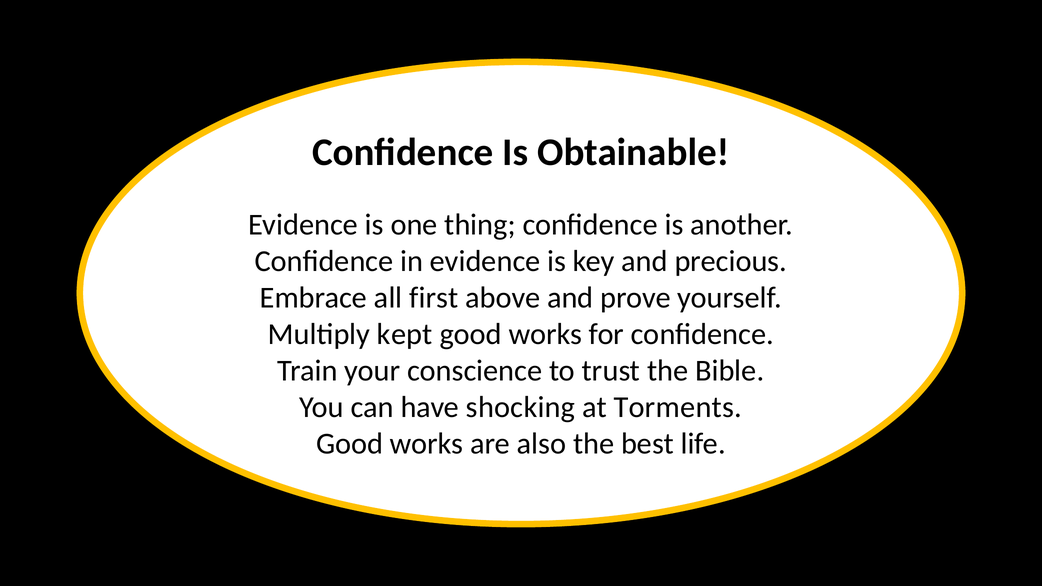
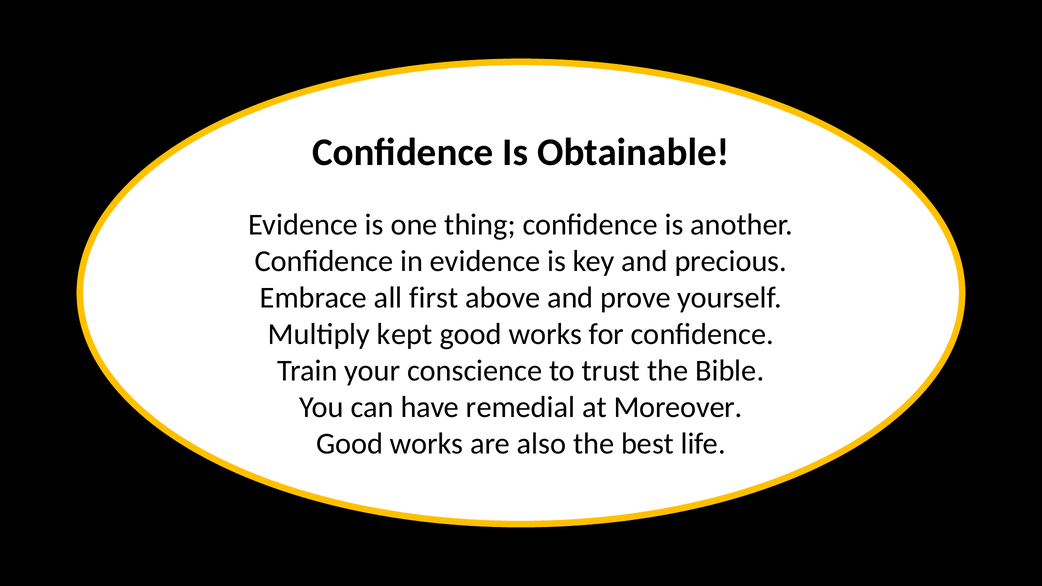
shocking: shocking -> remedial (521, 407)
Torments: Torments -> Moreover (678, 407)
